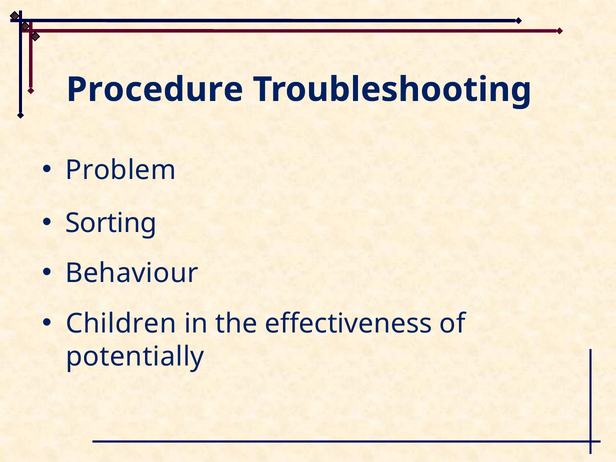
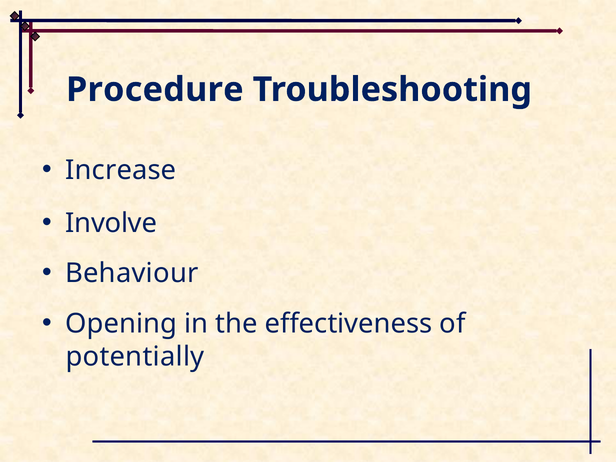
Problem: Problem -> Increase (121, 170)
Sorting: Sorting -> Involve (111, 223)
Children: Children -> Opening (121, 324)
